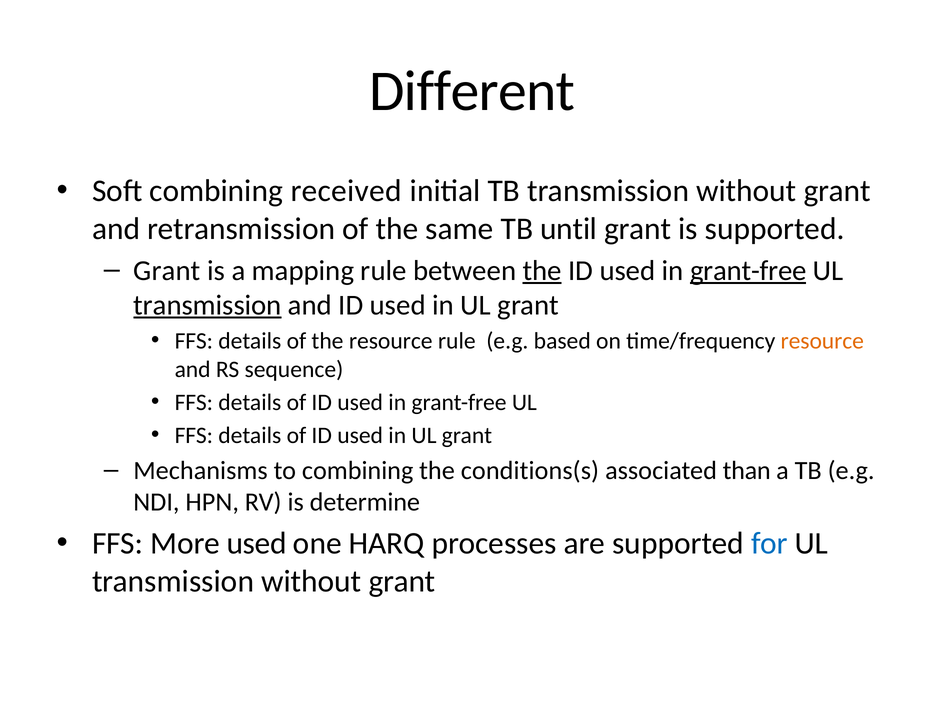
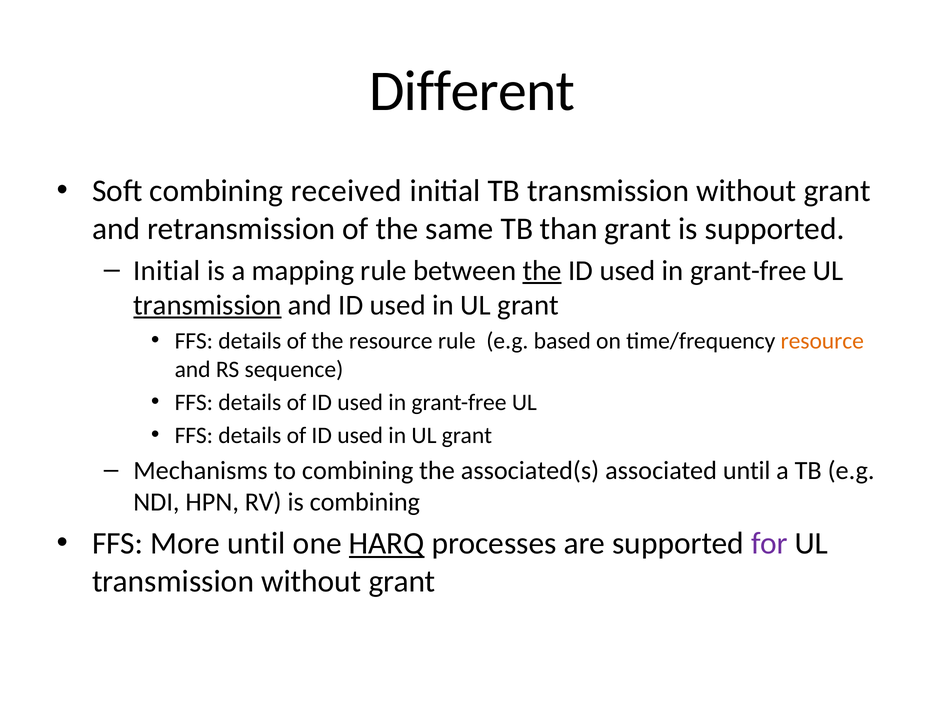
until: until -> than (569, 229)
Grant: Grant -> Initial (167, 271)
grant-free underline: present -> none (748, 271)
conditions(s: conditions(s -> associated(s (530, 471)
associated than: than -> until (747, 471)
is determine: determine -> combining (365, 502)
More used: used -> until (256, 543)
HARQ underline: none -> present (387, 543)
for colour: blue -> purple (769, 543)
